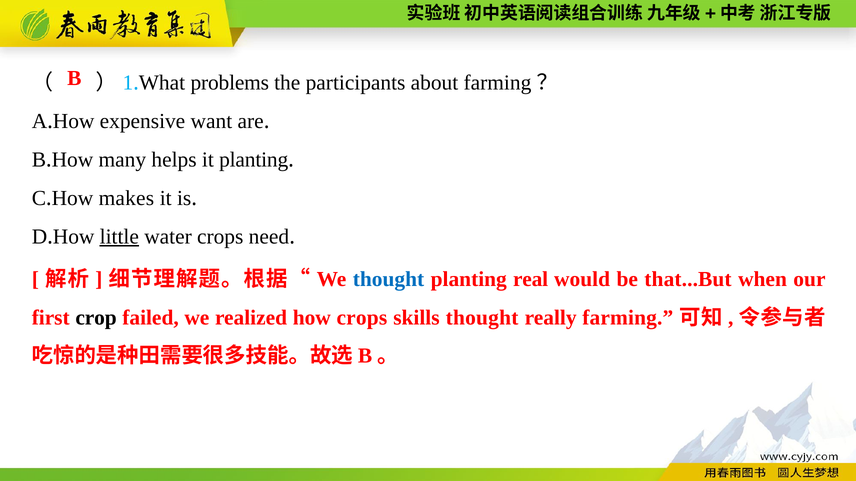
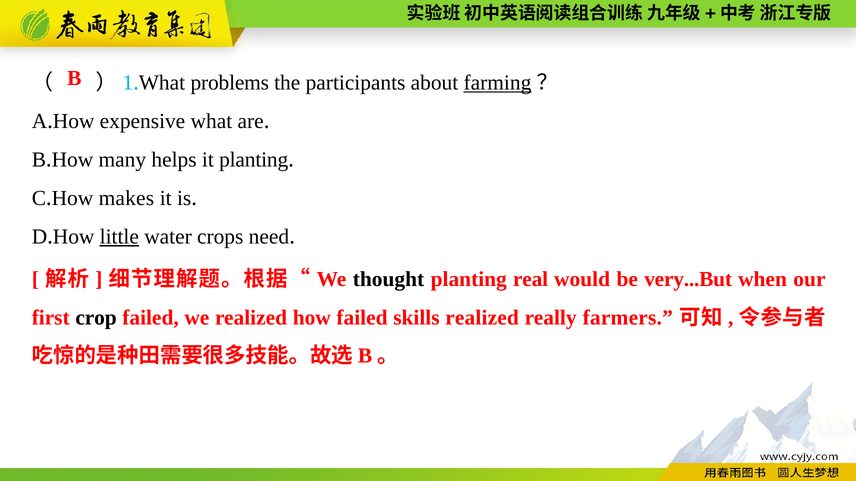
farming underline: none -> present (497, 83)
expensive want: want -> what (211, 121)
thought colour: blue -> black (389, 279)
that...But: that...But -> very...But (688, 279)
how crops: crops -> failed (362, 318)
skills thought: thought -> realized (482, 318)
really farming: farming -> farmers (628, 318)
